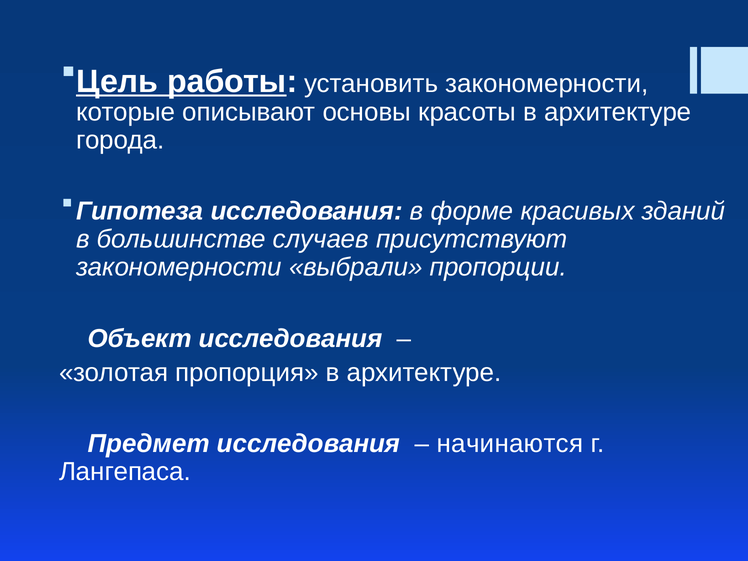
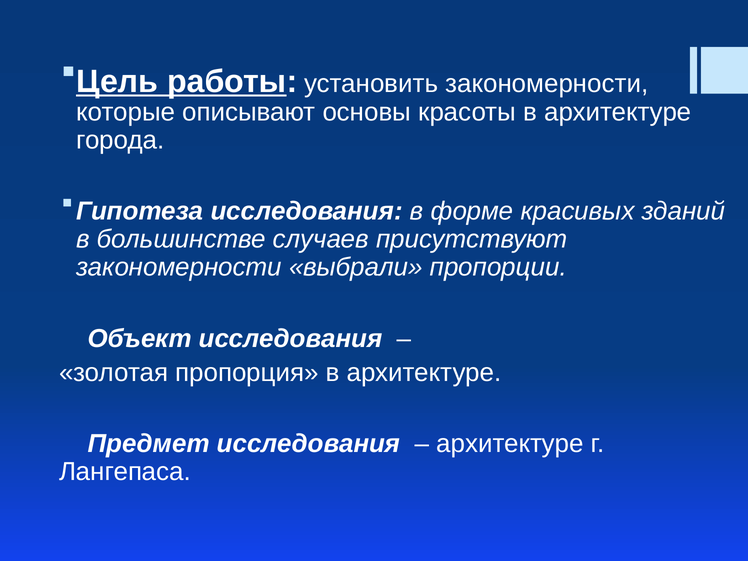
начинаются: начинаются -> архитектуре (510, 444)
